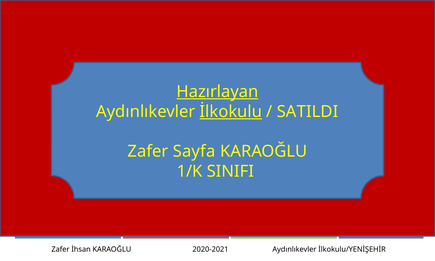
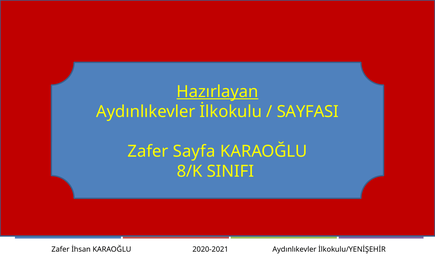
İlkokulu underline: present -> none (231, 112)
SATILDI: SATILDI -> SAYFASI (308, 112)
1/K: 1/K -> 8/K (190, 171)
